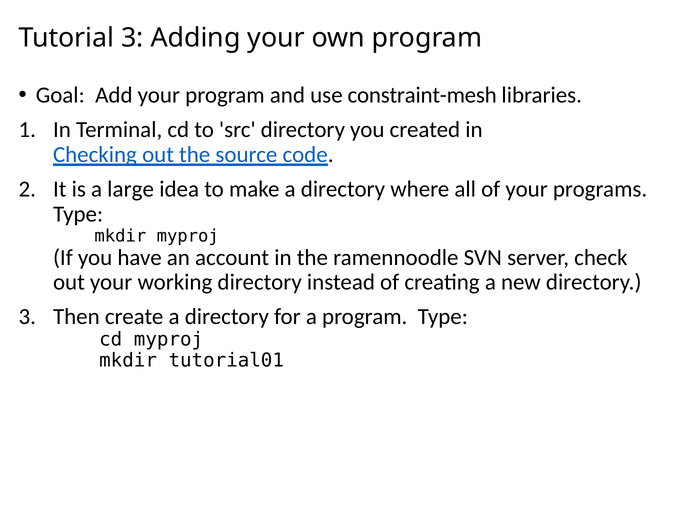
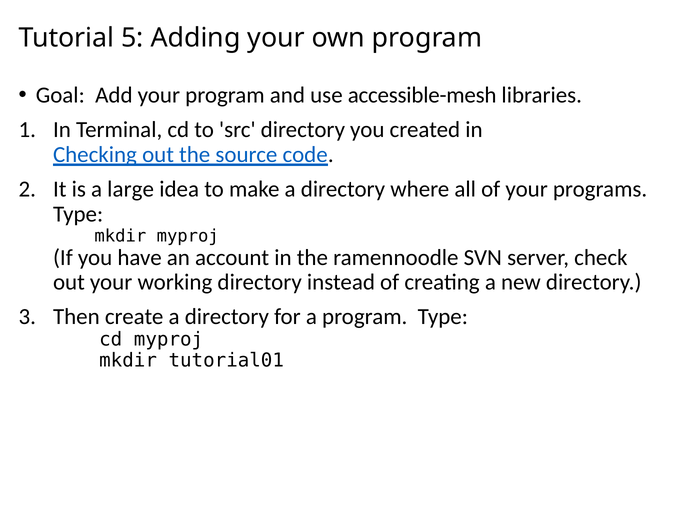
Tutorial 3: 3 -> 5 (132, 38)
constraint-mesh: constraint-mesh -> accessible-mesh (422, 95)
